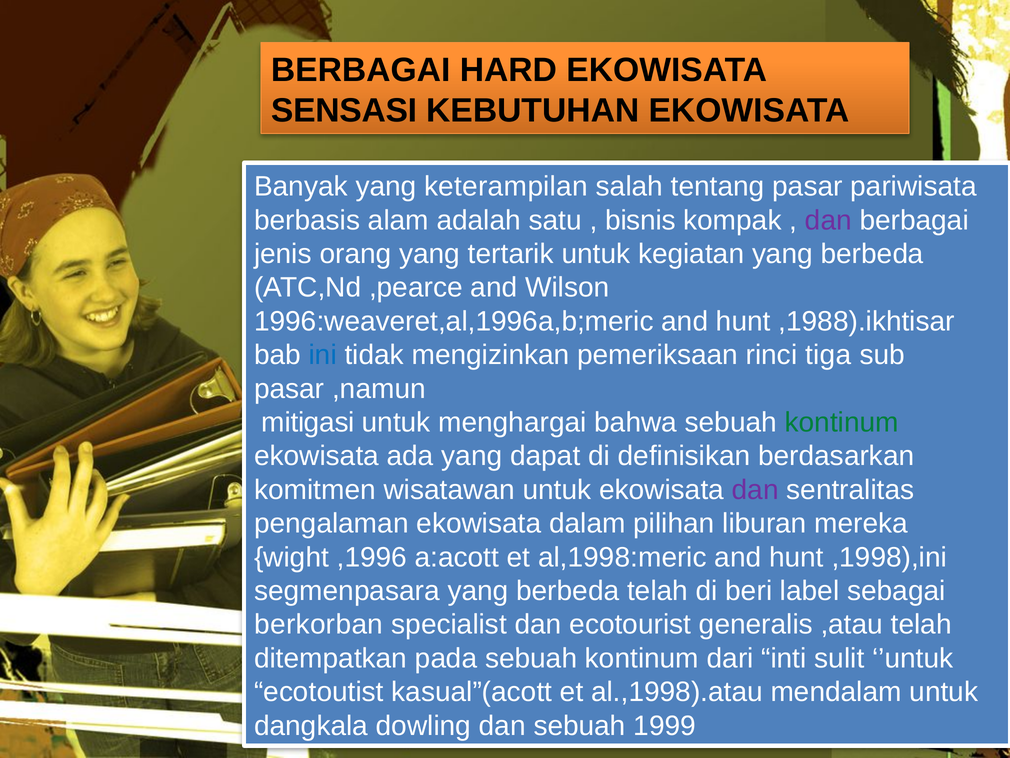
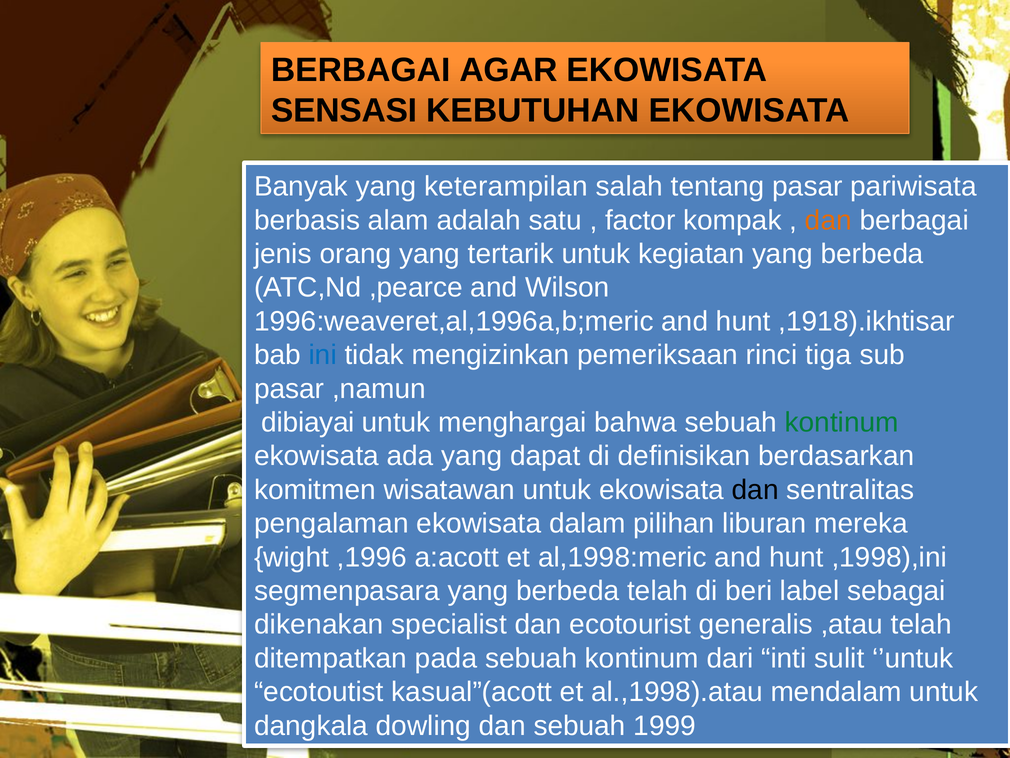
HARD: HARD -> AGAR (508, 70)
bisnis: bisnis -> factor (640, 220)
dan colour: purple -> orange (828, 220)
,1988).ikhtisar: ,1988).ikhtisar -> ,1918).ikhtisar (867, 321)
mitigasi: mitigasi -> dibiayai (308, 422)
dan colour: purple -> black (755, 490)
berkorban: berkorban -> dikenakan (319, 624)
